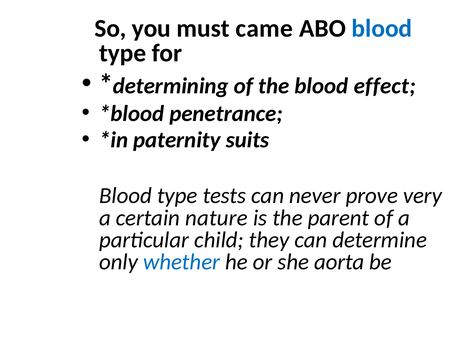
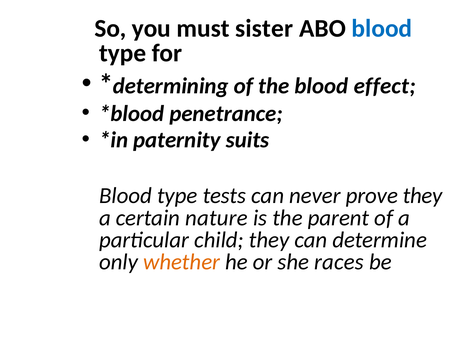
came: came -> sister (264, 28)
prove very: very -> they (423, 195)
whether colour: blue -> orange (182, 262)
aorta: aorta -> races (339, 262)
